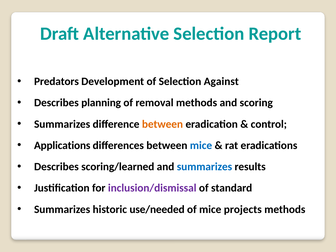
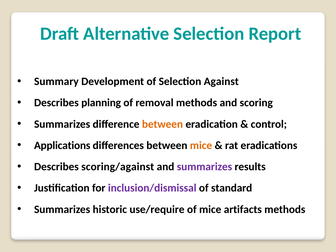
Predators: Predators -> Summary (56, 81)
mice colour: blue -> orange (201, 145)
scoring/learned: scoring/learned -> scoring/against (118, 167)
summarizes colour: blue -> purple (204, 167)
use/needed: use/needed -> use/require (157, 209)
projects: projects -> artifacts (243, 209)
